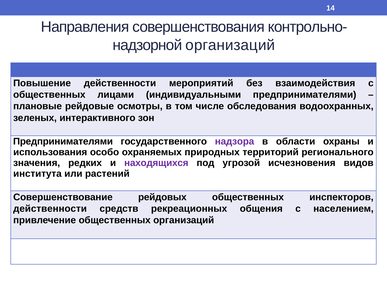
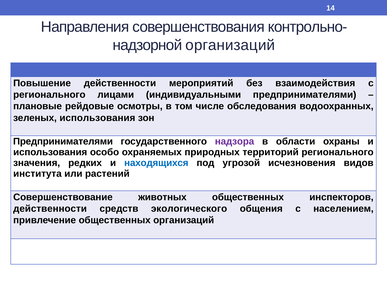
общественных: общественных -> регионального (49, 95)
зеленых интерактивного: интерактивного -> использования (97, 118)
находящихся colour: purple -> blue (156, 163)
рейдовых: рейдовых -> животных (162, 197)
рекреационных: рекреационных -> экологического (189, 209)
